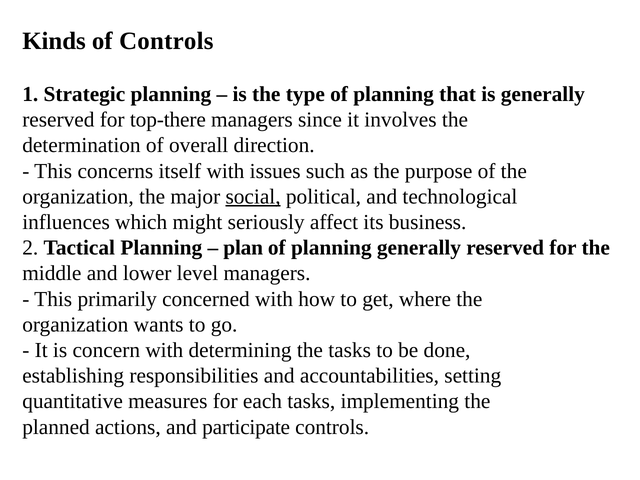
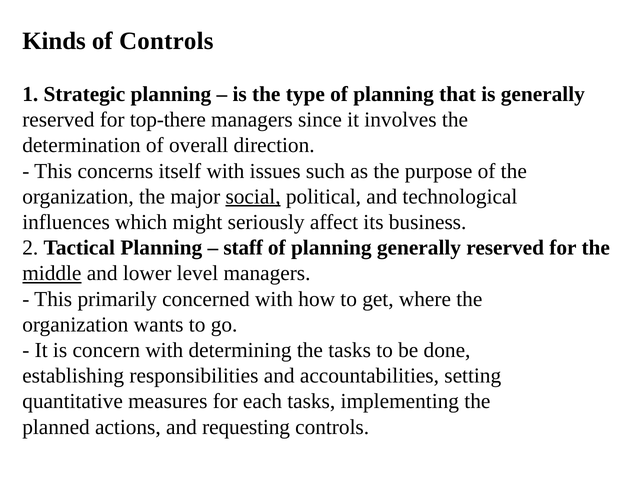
plan: plan -> staff (243, 248)
middle underline: none -> present (52, 273)
participate: participate -> requesting (246, 427)
